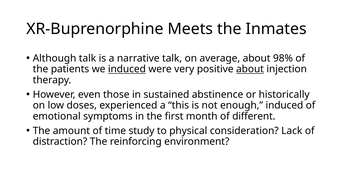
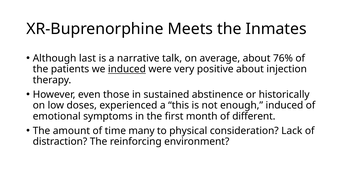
Although talk: talk -> last (87, 58)
98%: 98% -> 76% (283, 58)
about underline: present -> none (250, 69)
study: study -> many (142, 131)
